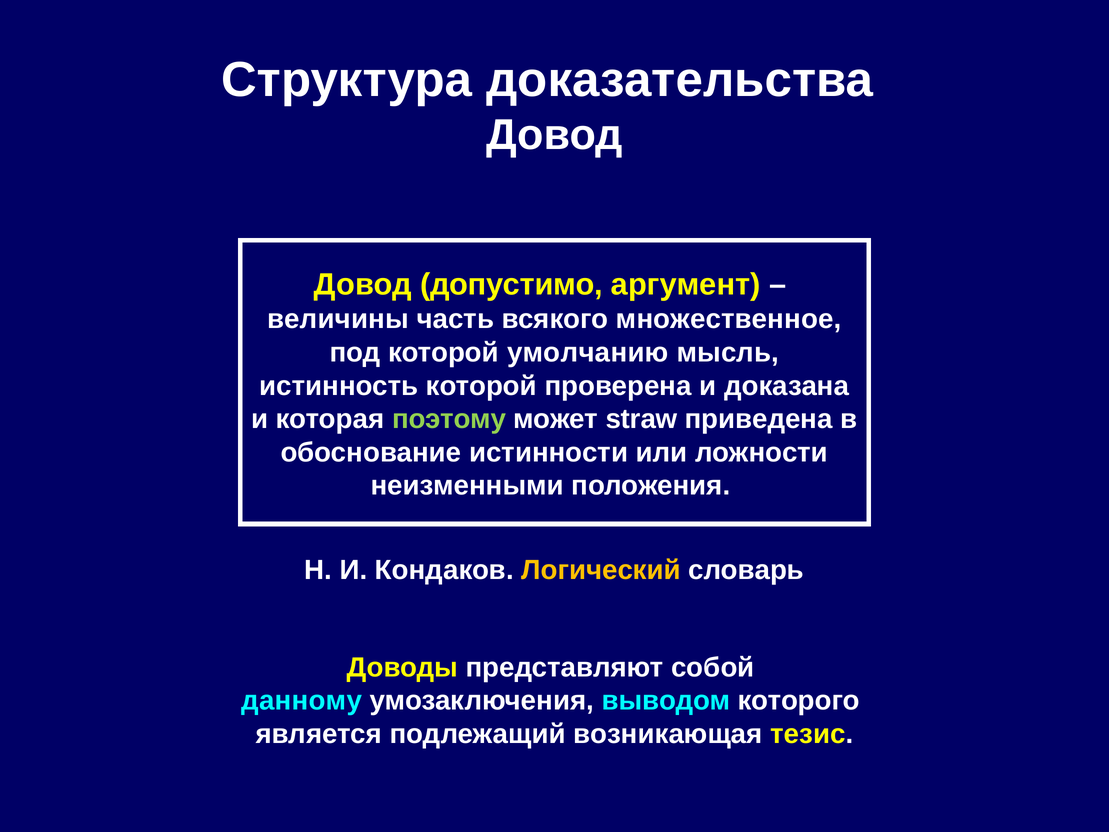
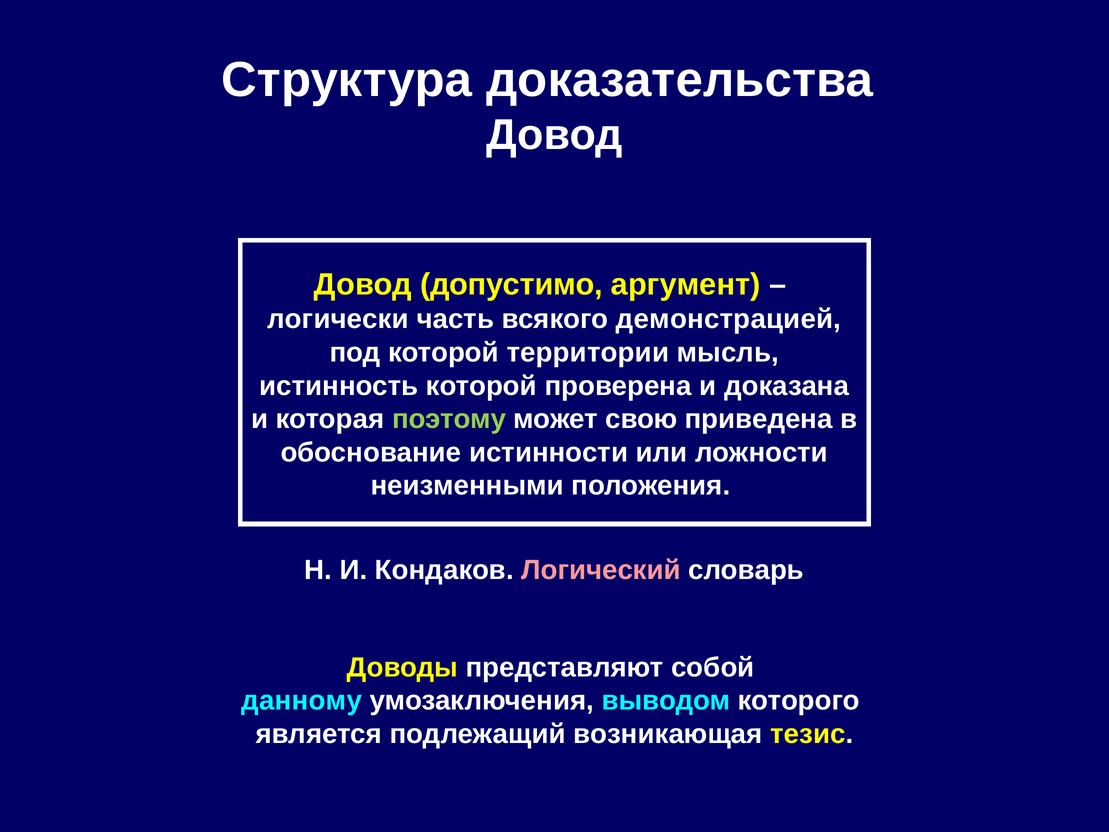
величины: величины -> логически (338, 319)
множественное: множественное -> демонстрацией (729, 319)
умолчанию: умолчанию -> территории (588, 352)
straw: straw -> свою (642, 419)
Логический colour: yellow -> pink (601, 570)
